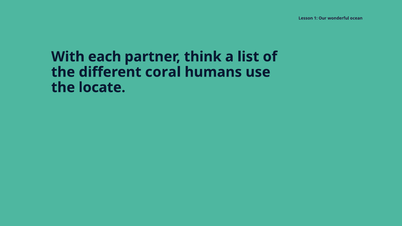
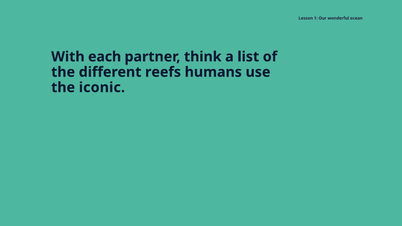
coral: coral -> reefs (163, 72)
locate: locate -> iconic (102, 87)
